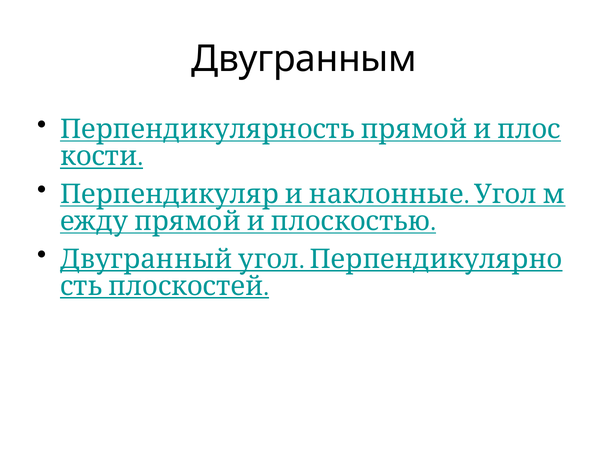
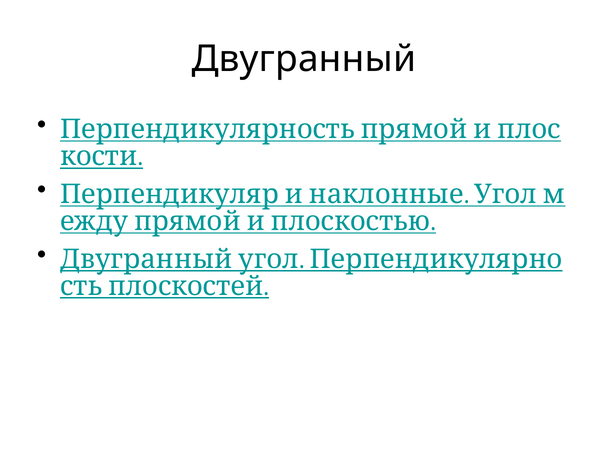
Двугранным: Двугранным -> Двугранный (304, 59)
